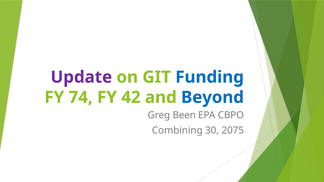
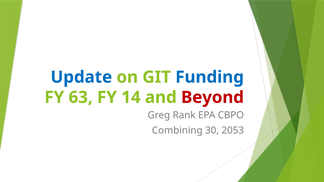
Update colour: purple -> blue (81, 77)
74: 74 -> 63 (81, 97)
42: 42 -> 14 (131, 97)
Beyond colour: blue -> red (212, 97)
Been: Been -> Rank (184, 115)
2075: 2075 -> 2053 (233, 131)
